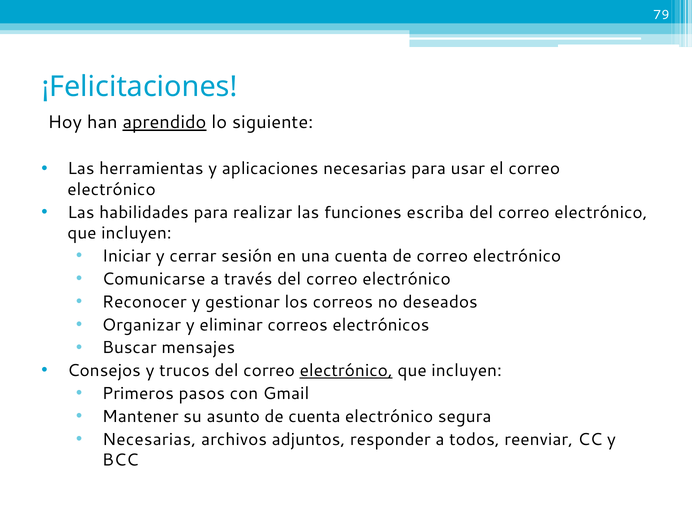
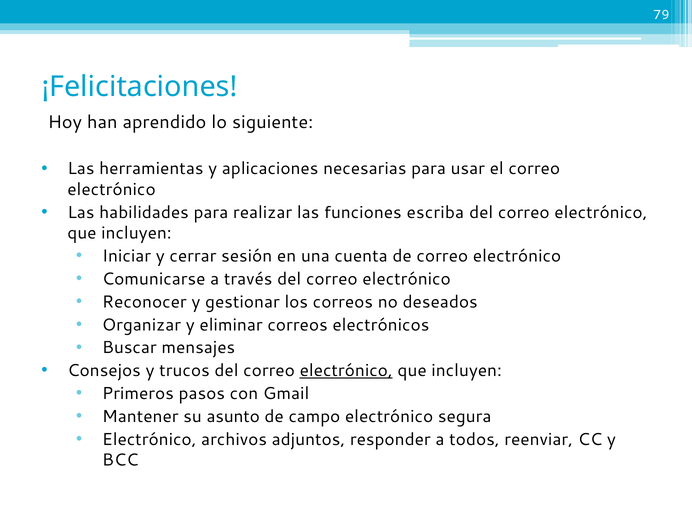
aprendido underline: present -> none (164, 122)
de cuenta: cuenta -> campo (314, 416)
Necesarias: Necesarias -> Electrónico (149, 439)
